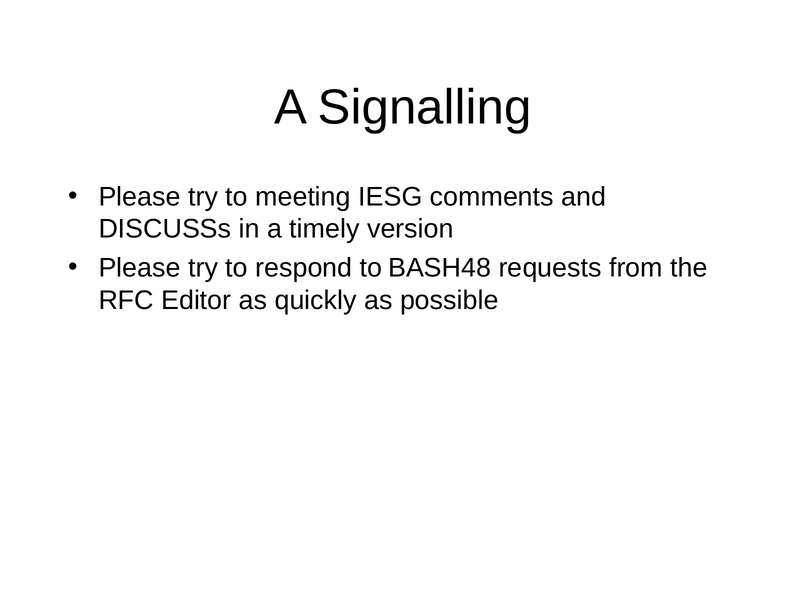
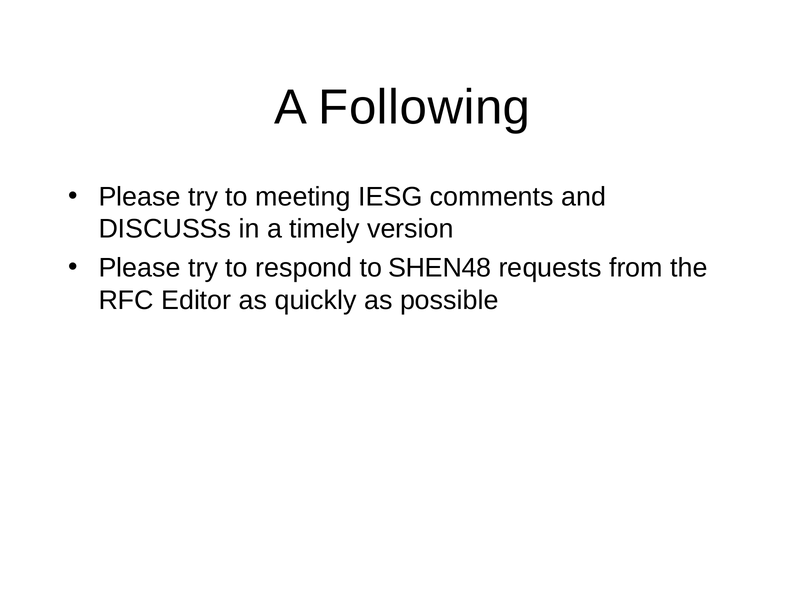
Signalling: Signalling -> Following (424, 108)
BASH48: BASH48 -> SHEN48 (440, 268)
